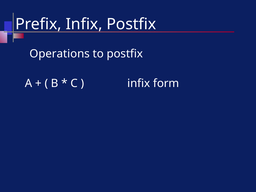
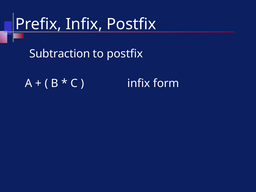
Operations: Operations -> Subtraction (60, 54)
